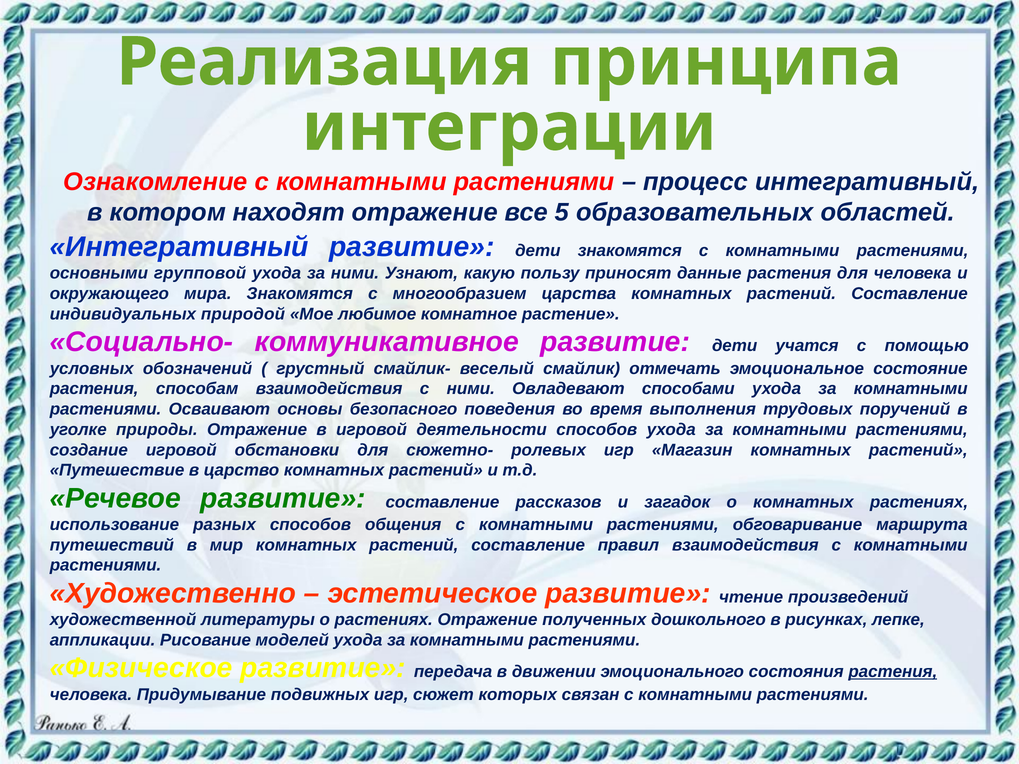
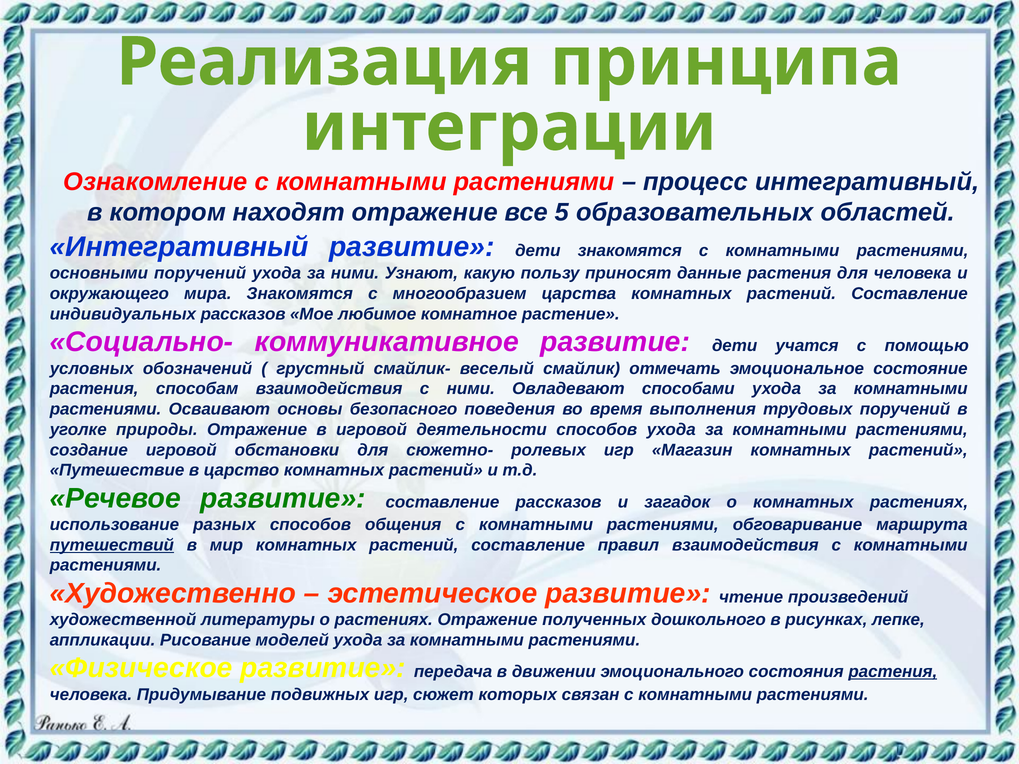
основными групповой: групповой -> поручений (200, 273)
индивидуальных природой: природой -> рассказов (243, 314)
путешествий underline: none -> present (112, 545)
